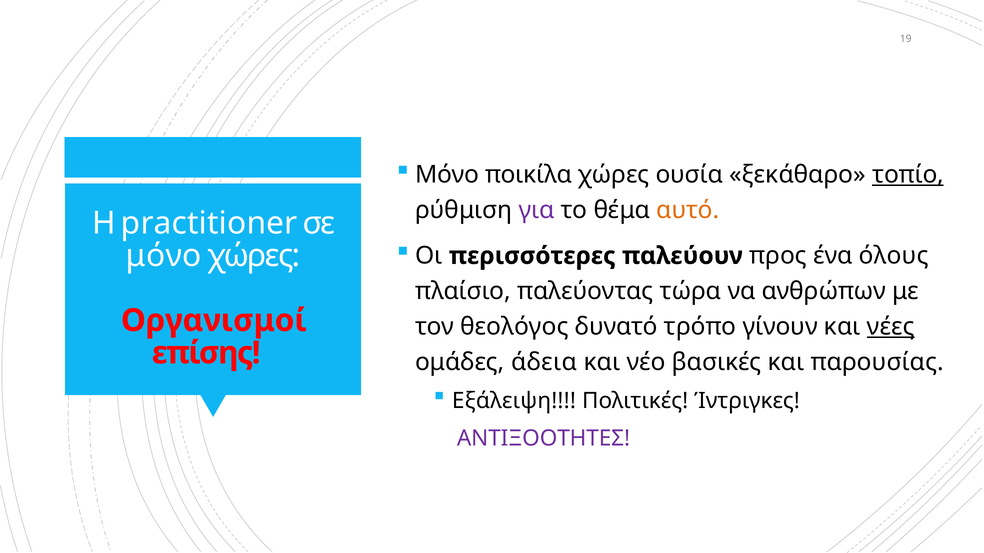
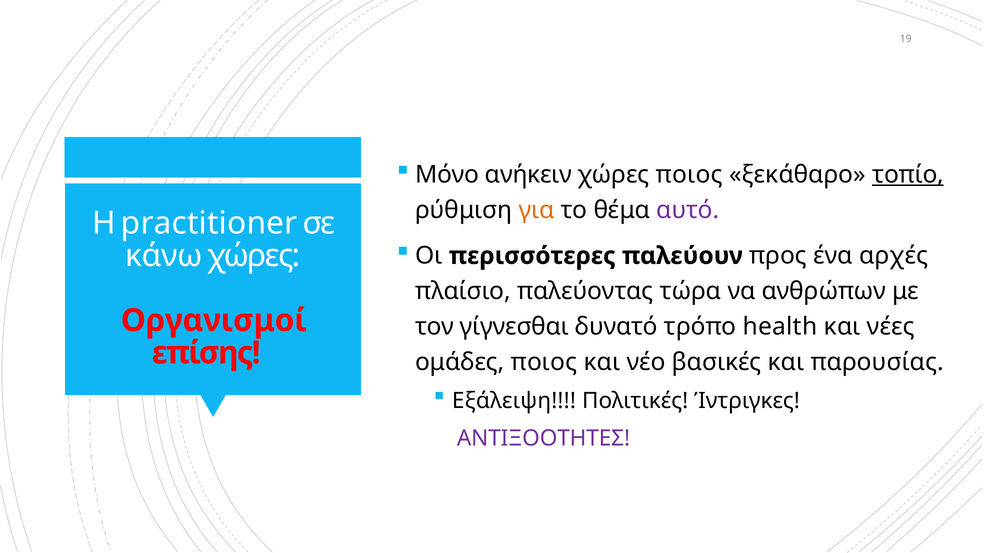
ποικίλα: ποικίλα -> ανήκειν (529, 175)
χώρες ουσία: ουσία -> ποιος (689, 175)
για colour: purple -> orange (537, 210)
αυτό colour: orange -> purple (688, 210)
όλους: όλους -> αρχές (894, 256)
μόνο: μόνο -> κάνω (164, 256)
θεολόγος: θεολόγος -> γίγνεσθαι (514, 327)
γίνουν: γίνουν -> health (780, 327)
νέες underline: present -> none (891, 327)
ομάδες άδεια: άδεια -> ποιος (544, 362)
